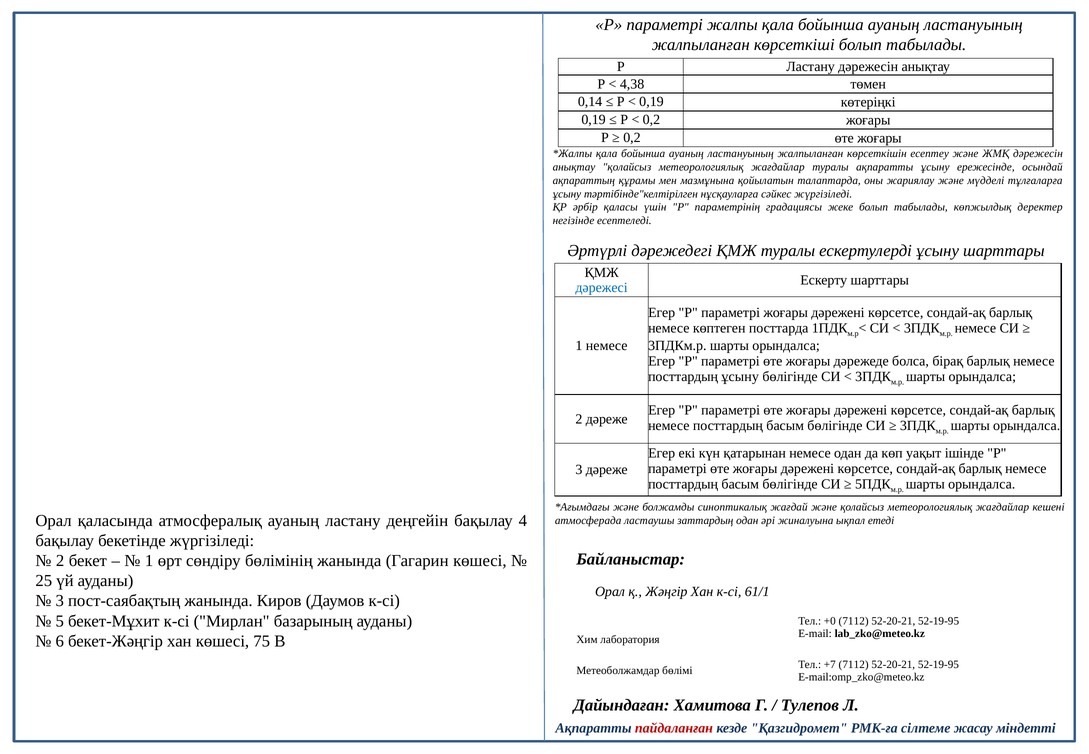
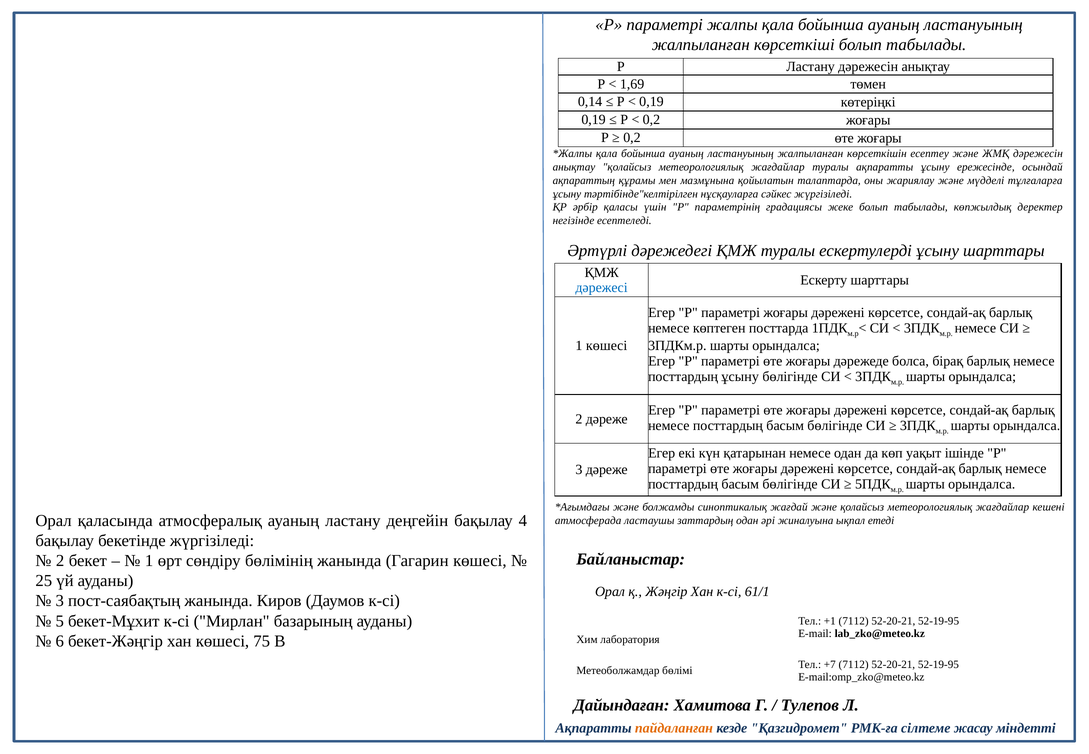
4,38: 4,38 -> 1,69 (632, 84)
1 немесе: немесе -> көшесі (607, 346)
+0: +0 -> +1 (830, 621)
пайдаланған colour: red -> orange (674, 728)
